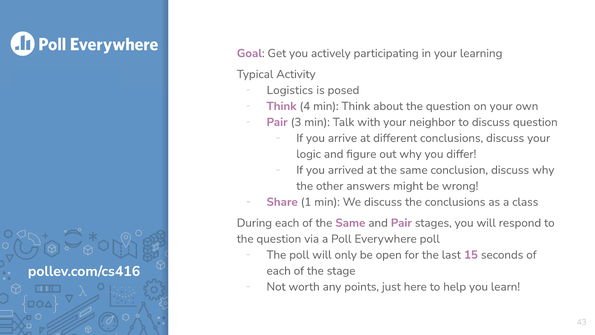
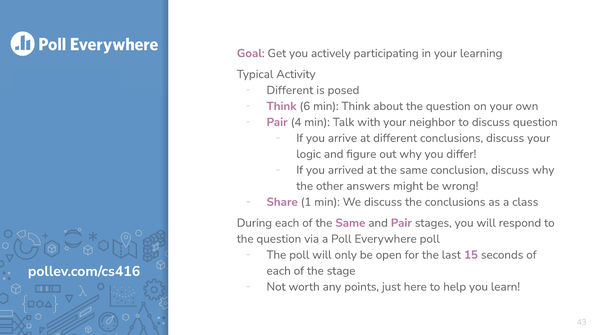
Logistics: Logistics -> Different (290, 90)
4: 4 -> 6 (305, 106)
3: 3 -> 4 (296, 122)
